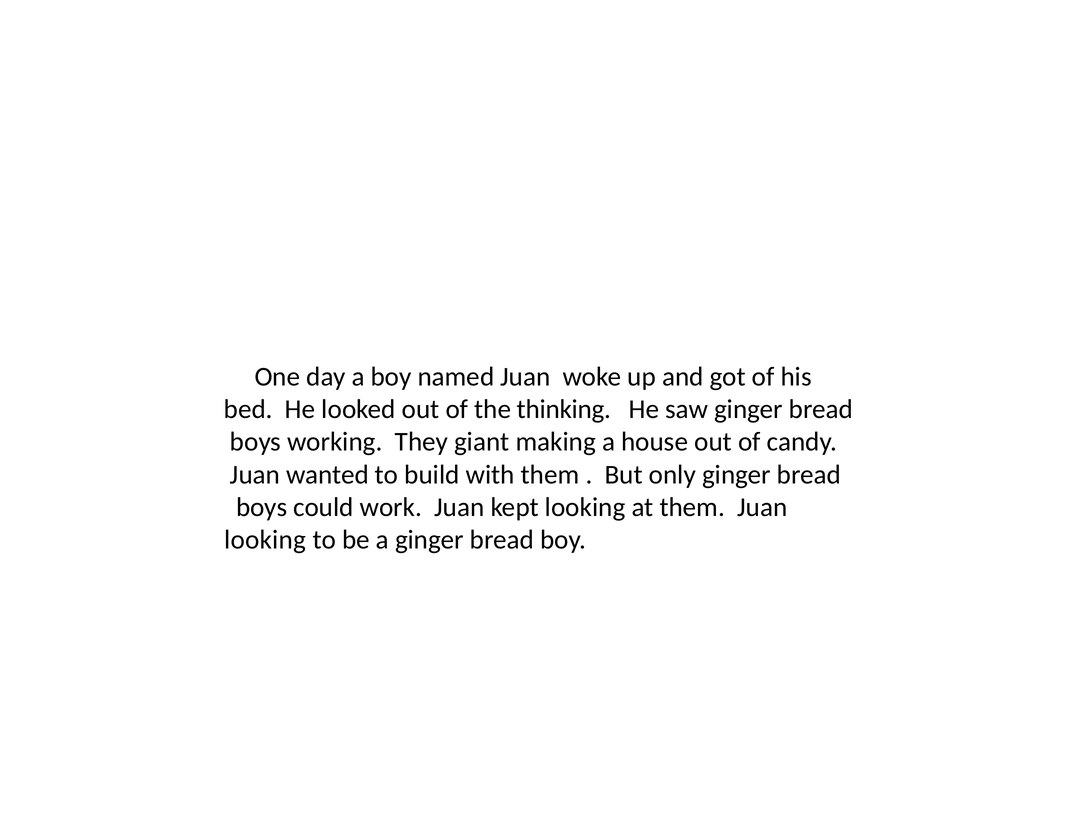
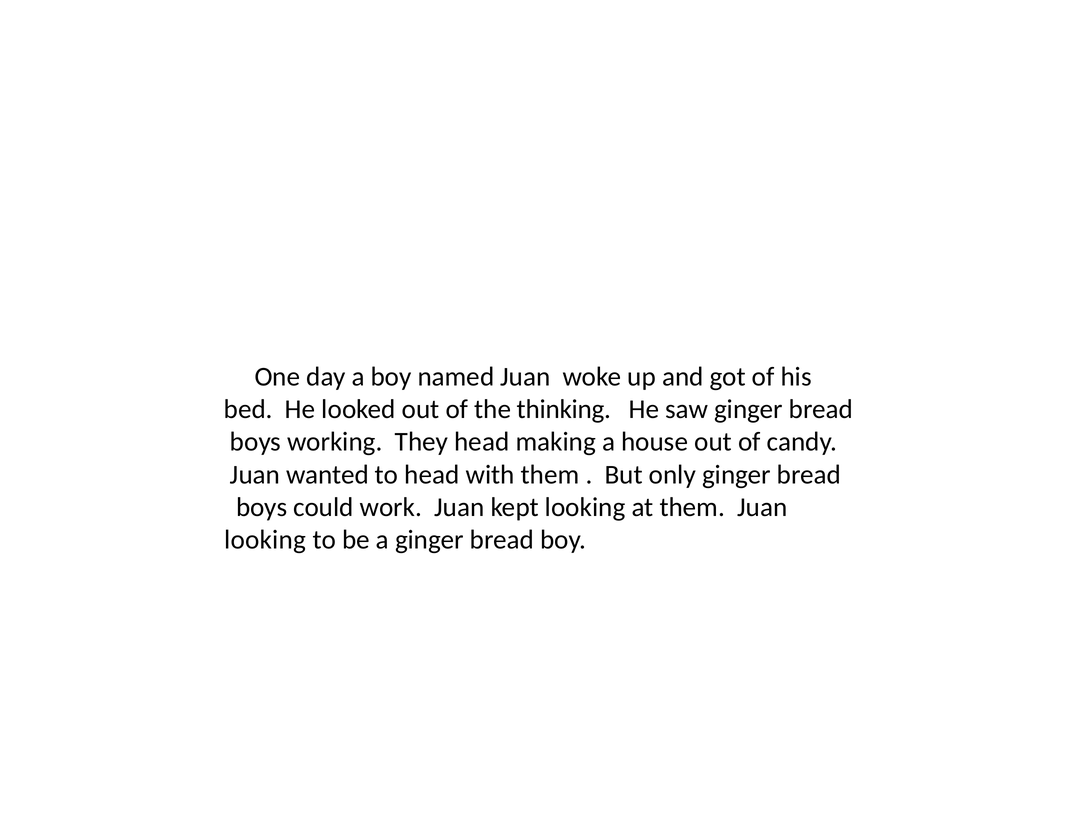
They giant: giant -> head (482, 442)
to build: build -> head (432, 475)
